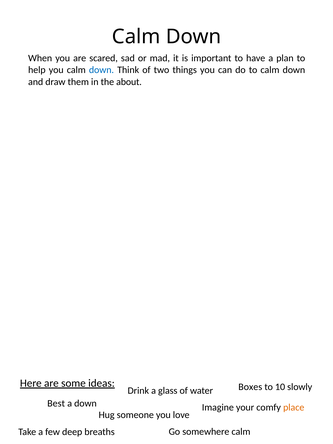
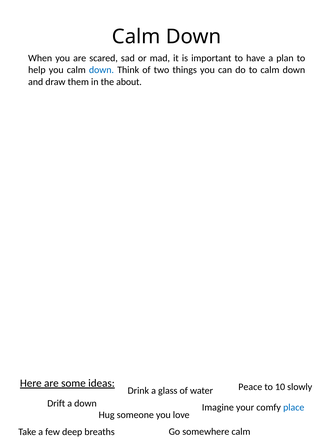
Boxes: Boxes -> Peace (250, 387)
Best: Best -> Drift (56, 403)
place colour: orange -> blue (294, 407)
